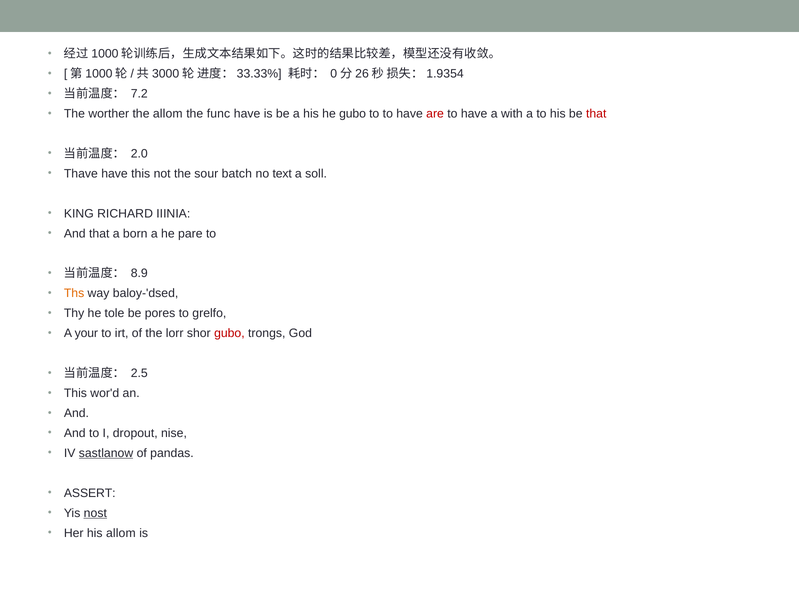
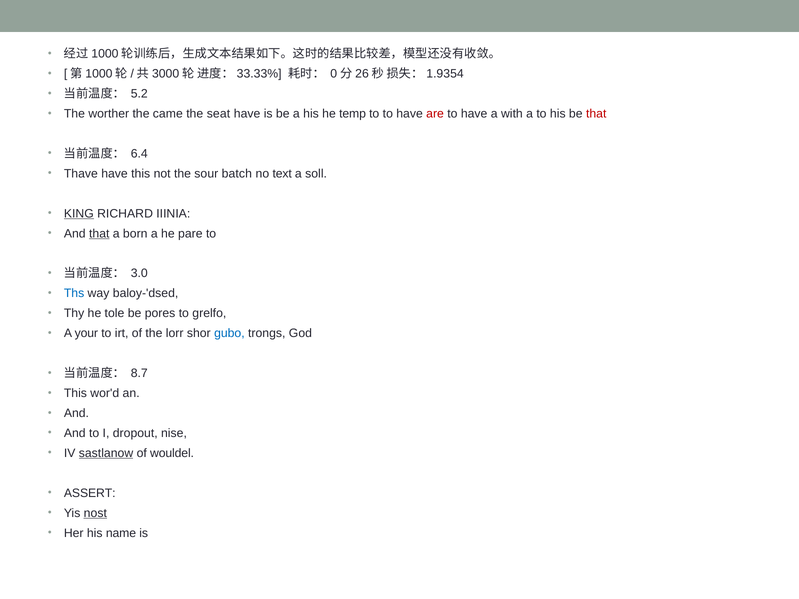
7.2: 7.2 -> 5.2 (139, 94)
the allom: allom -> came (168, 114)
func: func -> seat (218, 114)
he gubo: gubo -> temp (353, 114)
2.0: 2.0 -> 6.4 (139, 154)
KING underline: none -> present (79, 214)
that underline: none -> present (99, 234)
8.9: 8.9 -> 3.0 (139, 274)
Ths colour: orange -> blue (74, 294)
gubo colour: red -> blue (229, 333)
2.5: 2.5 -> 8.7 (139, 373)
pandas: pandas -> wouldel (172, 453)
his allom: allom -> name (121, 533)
